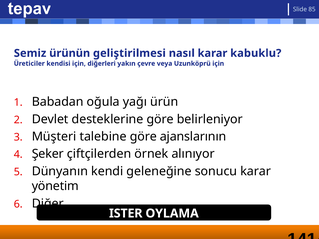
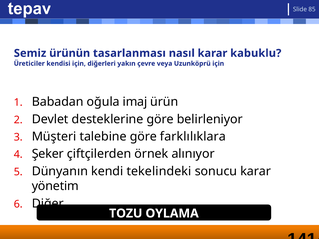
geliştirilmesi: geliştirilmesi -> tasarlanması (129, 53)
yağı: yağı -> imaj (135, 102)
ajanslarının: ajanslarının -> farklılıklara (193, 137)
geleneğine: geleneğine -> tekelindeki (159, 171)
ISTER: ISTER -> TOZU (126, 214)
